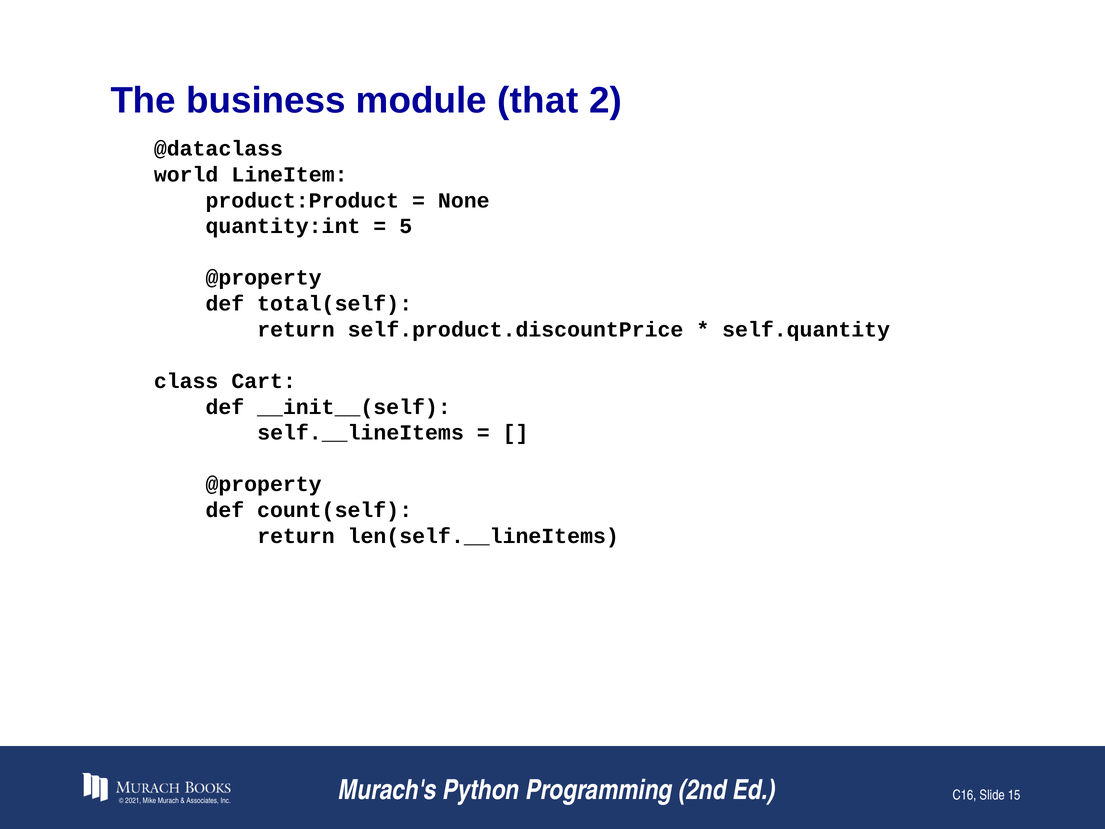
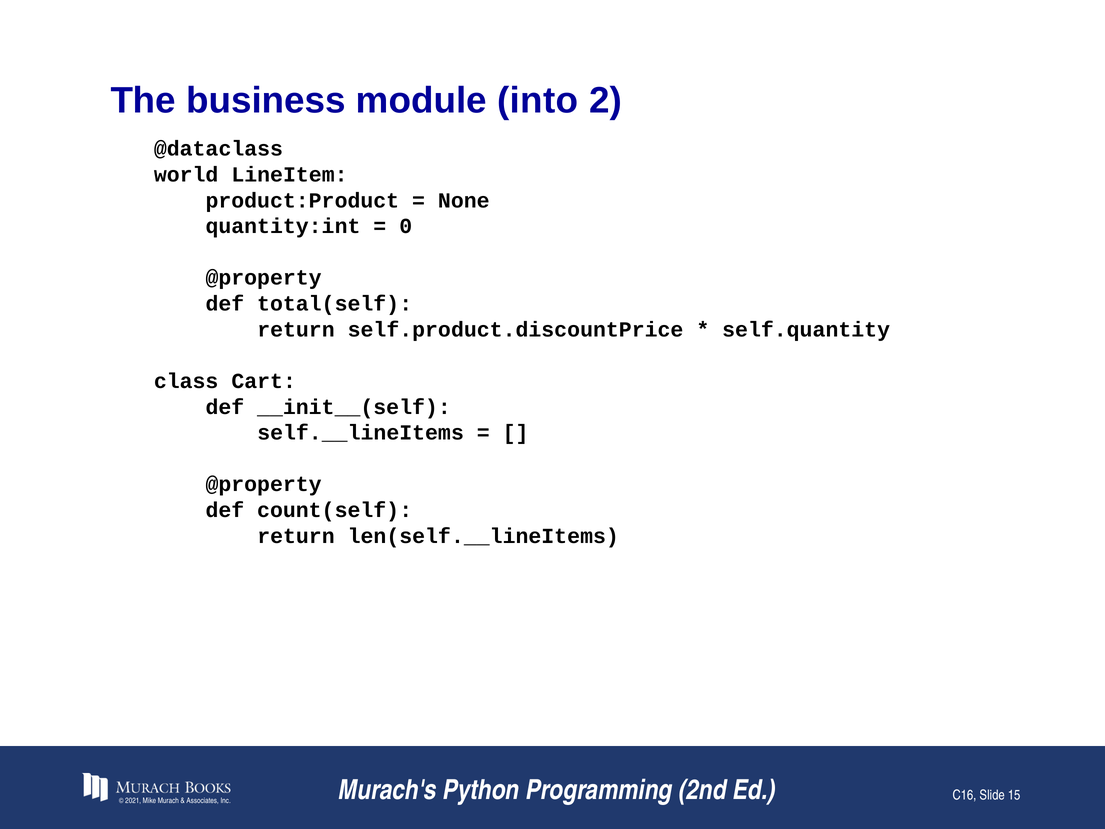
that: that -> into (538, 100)
5: 5 -> 0 (406, 226)
